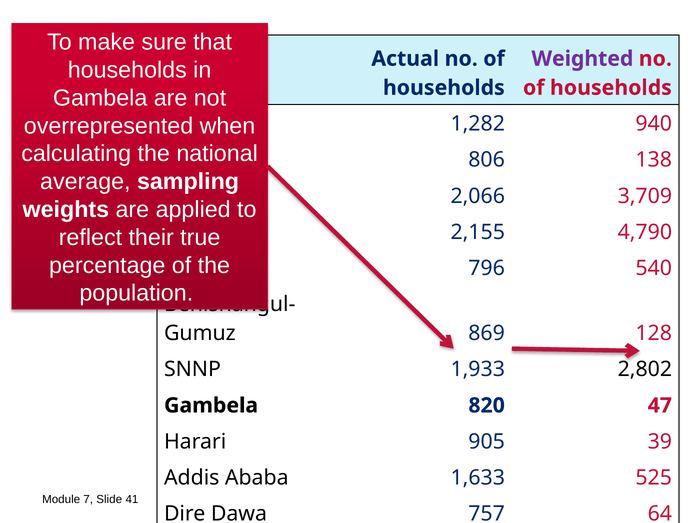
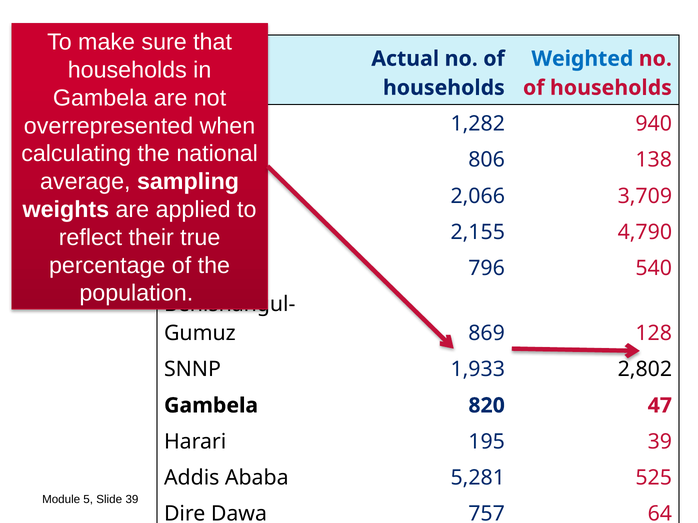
Weighted colour: purple -> blue (582, 59)
905: 905 -> 195 (487, 442)
1,633: 1,633 -> 5,281 (478, 478)
7: 7 -> 5 (88, 500)
Slide 41: 41 -> 39 (132, 500)
